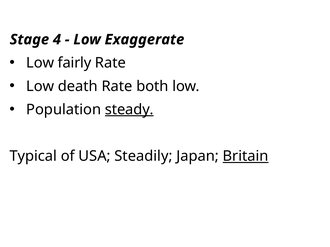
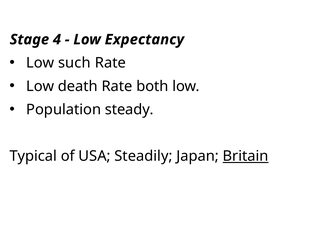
Exaggerate: Exaggerate -> Expectancy (144, 40)
fairly: fairly -> such (74, 63)
steady underline: present -> none (129, 110)
